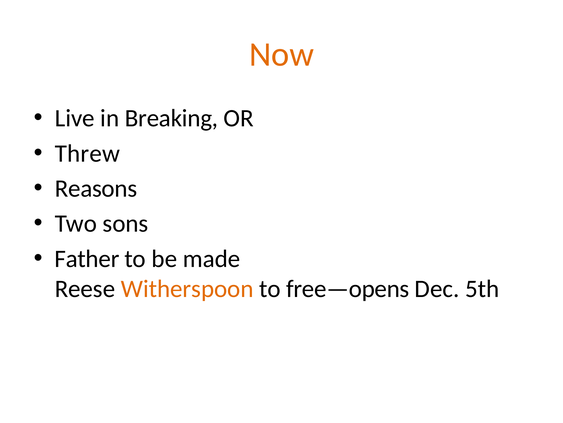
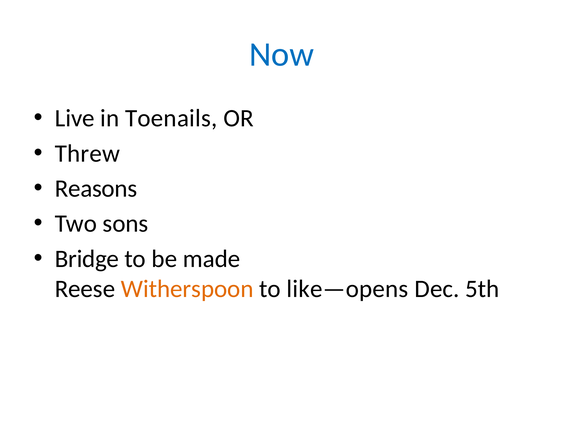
Now colour: orange -> blue (281, 55)
Breaking: Breaking -> Toenails (171, 118)
Father: Father -> Bridge (87, 258)
free—opens: free—opens -> like—opens (348, 288)
